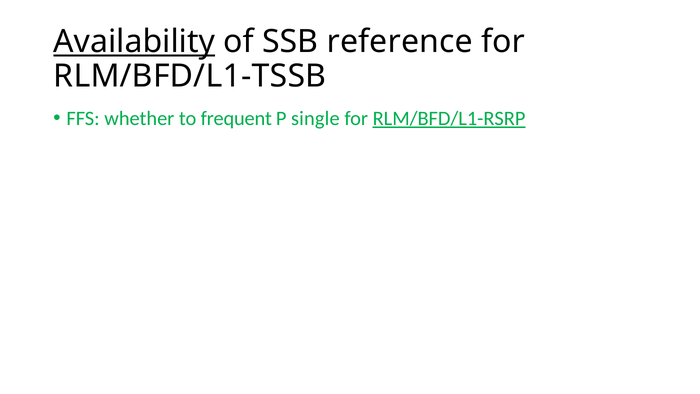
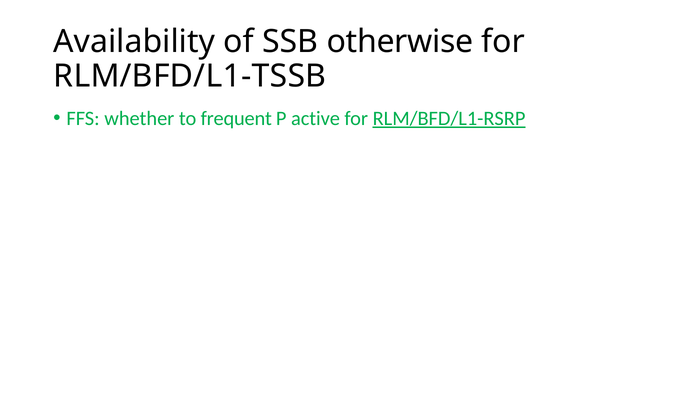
Availability underline: present -> none (134, 41)
reference: reference -> otherwise (400, 41)
single: single -> active (316, 118)
